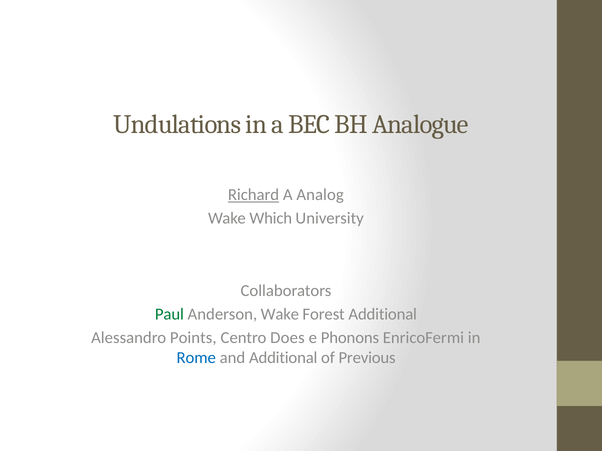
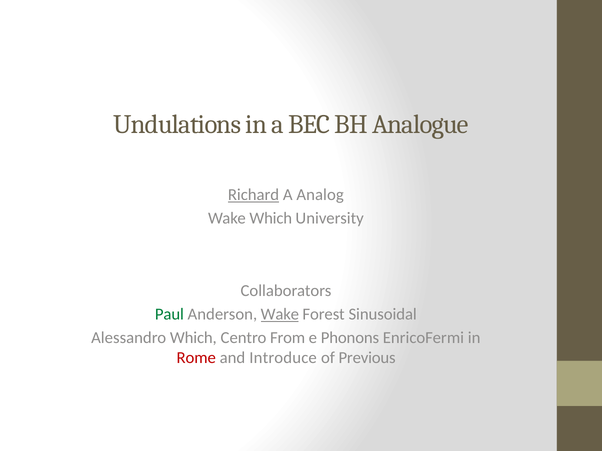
Wake underline: none -> present (280, 314)
Forest Additional: Additional -> Sinusoidal (383, 314)
Alessandro Points: Points -> Which (193, 338)
Does: Does -> From (288, 338)
Rome colour: blue -> red (196, 358)
and Additional: Additional -> Introduce (283, 358)
